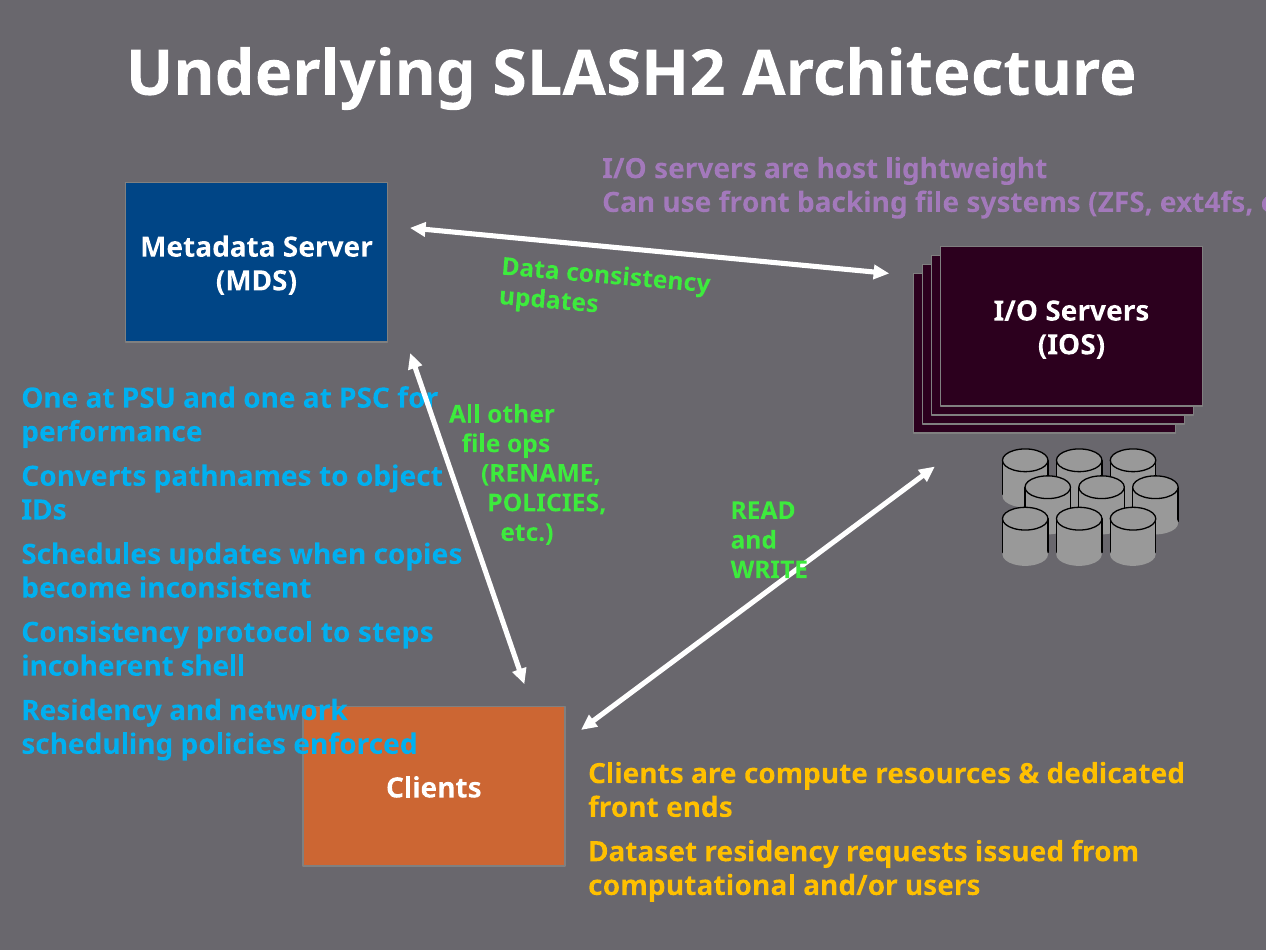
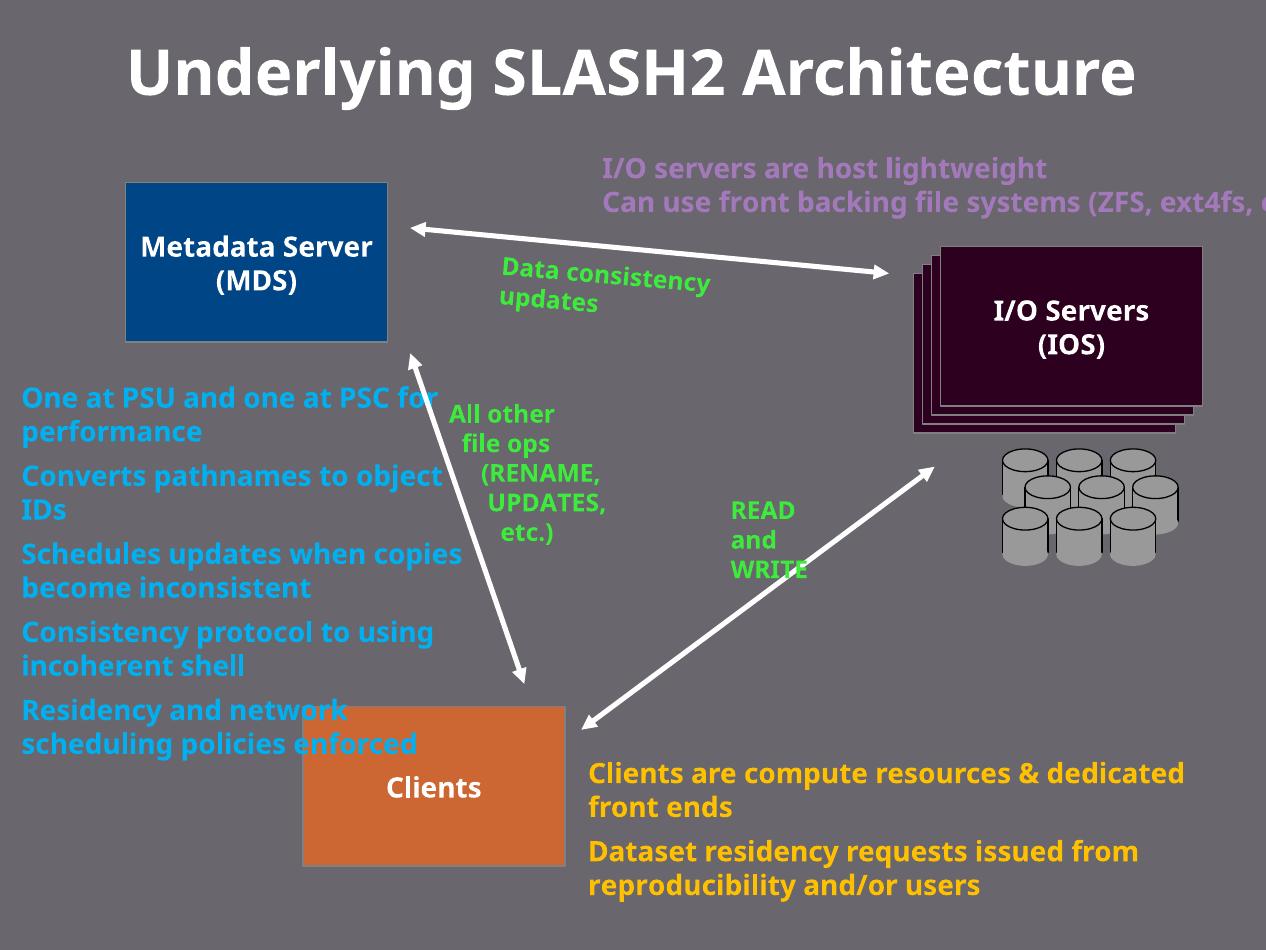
POLICIES: POLICIES -> UPDATES (547, 503)
steps: steps -> using (396, 632)
computational: computational -> reproducibility (692, 885)
